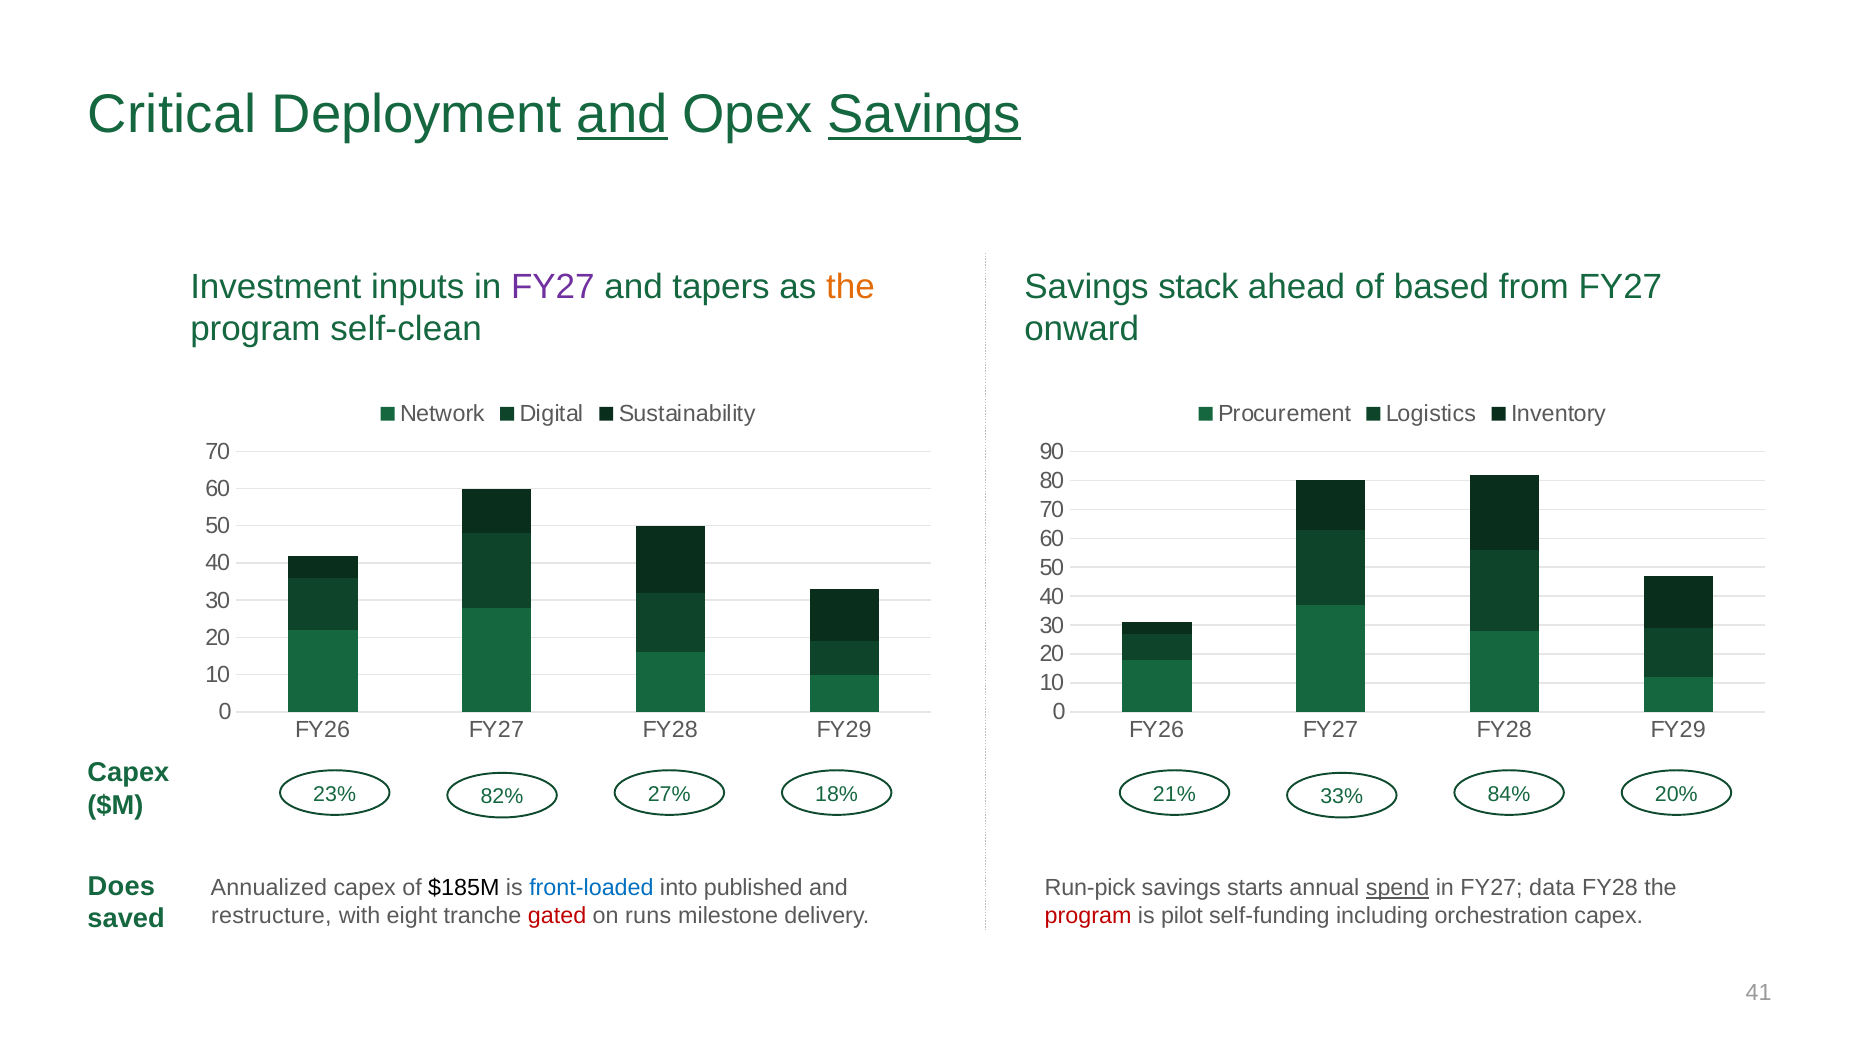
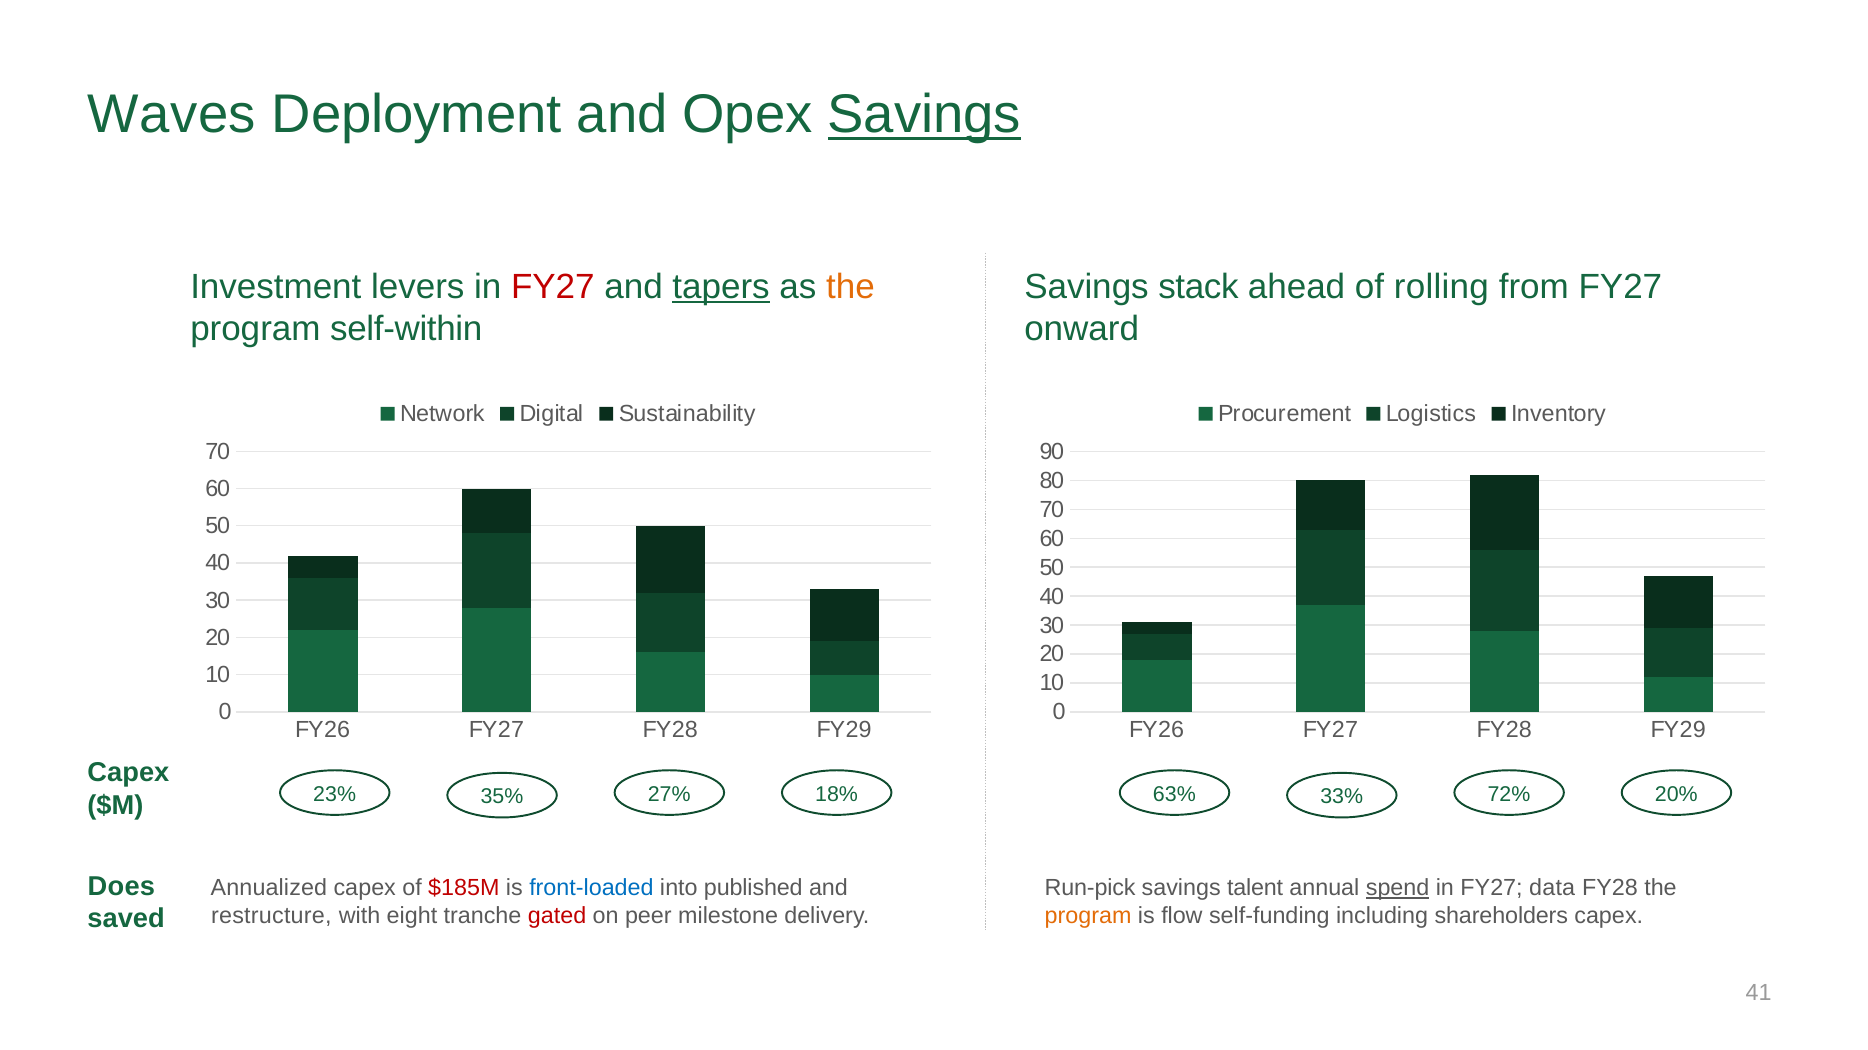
Critical: Critical -> Waves (172, 115)
and underline: present -> none (622, 115)
inputs: inputs -> levers (418, 287)
FY27 colour: purple -> red (553, 287)
tapers underline: none -> present (721, 287)
based: based -> rolling (1441, 287)
self-clean: self-clean -> self-within (406, 329)
82%: 82% -> 35% (502, 797)
21%: 21% -> 63% (1174, 795)
84%: 84% -> 72% (1509, 795)
$185M colour: black -> red (464, 889)
starts: starts -> talent (1255, 889)
runs: runs -> peer (648, 917)
program colour: red -> orange (1088, 917)
pilot: pilot -> flow (1182, 917)
orchestration: orchestration -> shareholders (1501, 917)
